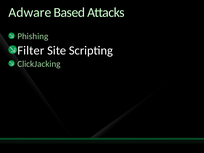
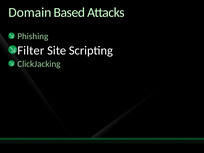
Adware: Adware -> Domain (30, 12)
